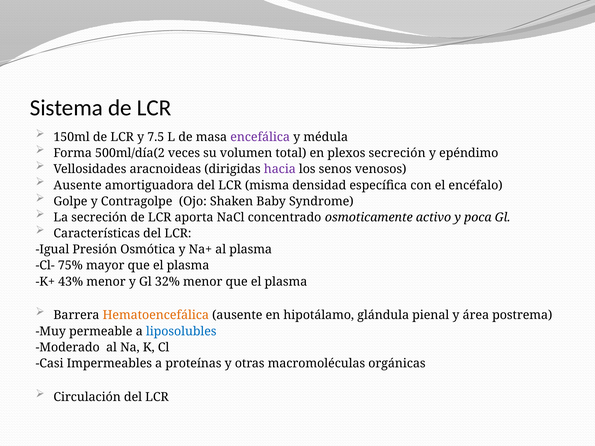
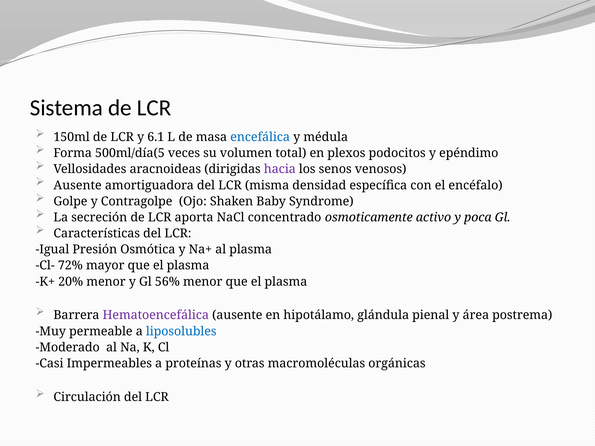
7.5: 7.5 -> 6.1 (156, 137)
encefálica colour: purple -> blue (260, 137)
500ml/día(2: 500ml/día(2 -> 500ml/día(5 (130, 153)
plexos secreción: secreción -> podocitos (397, 153)
75%: 75% -> 72% (70, 266)
43%: 43% -> 20% (71, 282)
32%: 32% -> 56% (167, 282)
Hematoencefálica colour: orange -> purple (156, 315)
